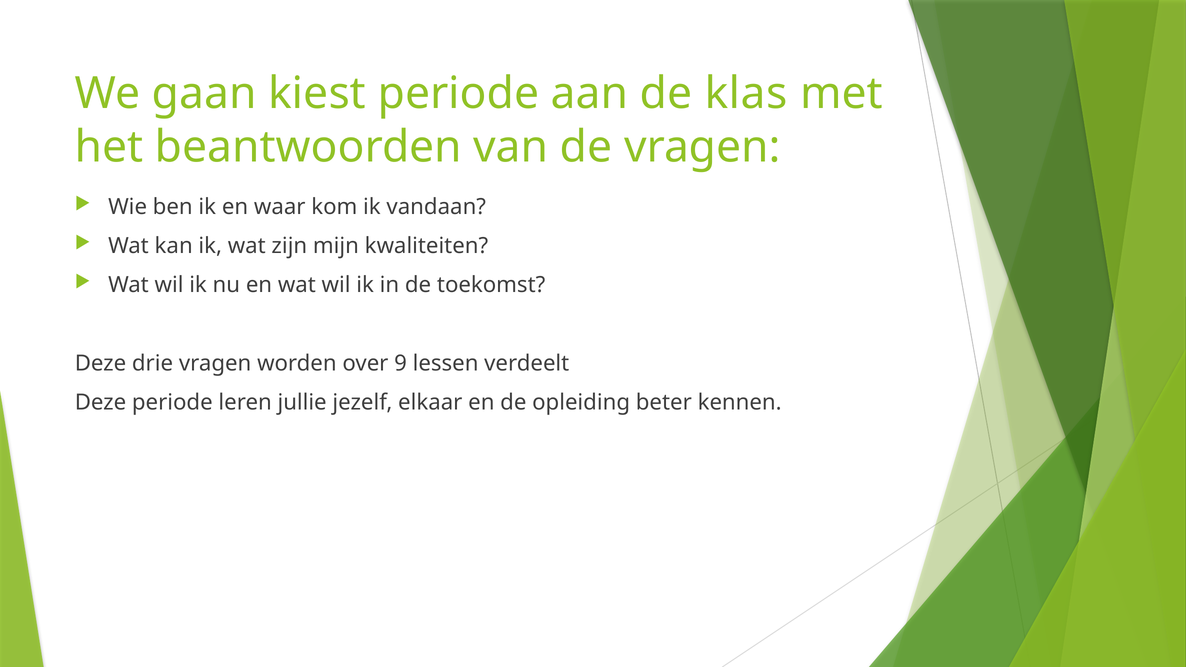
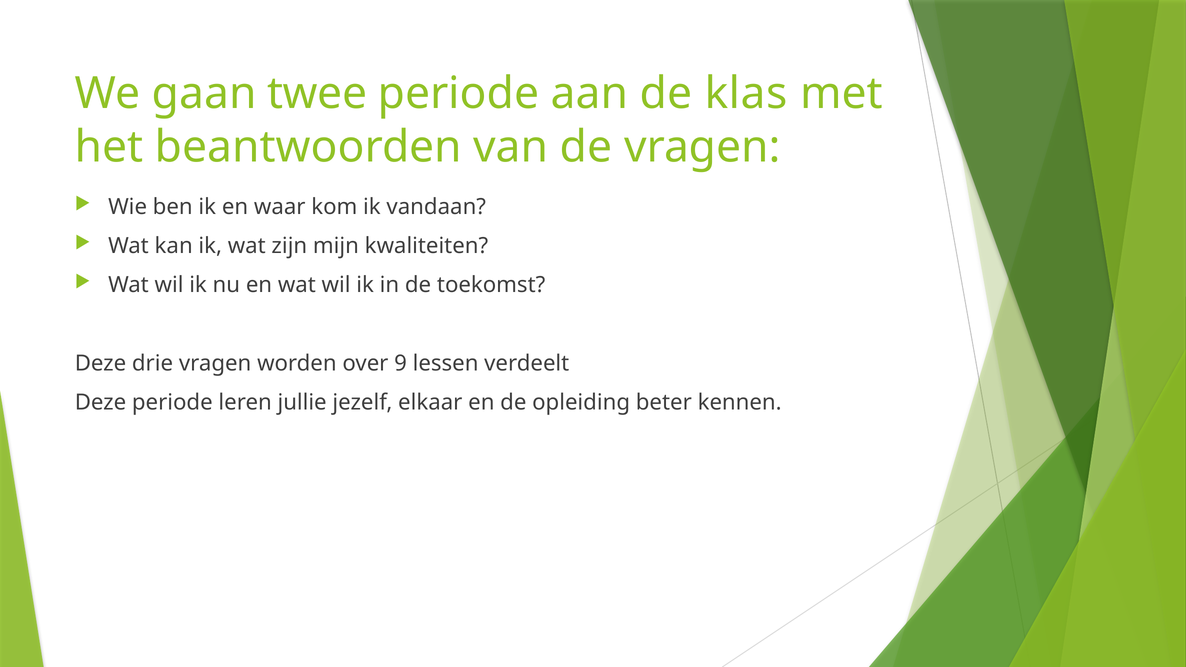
kiest: kiest -> twee (317, 94)
